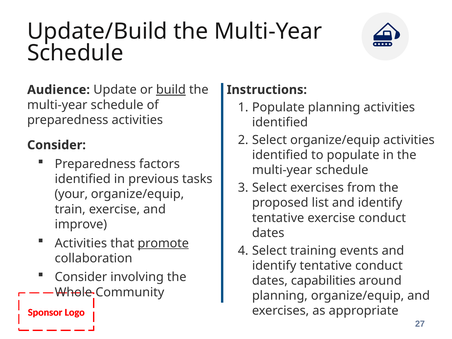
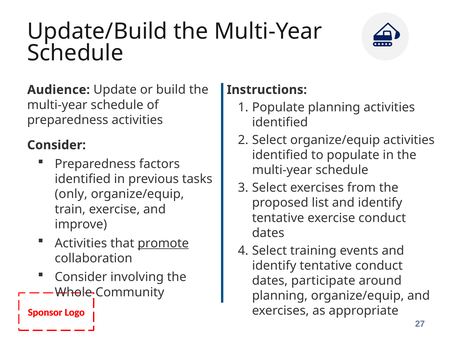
build underline: present -> none (171, 90)
your: your -> only (71, 194)
capabilities: capabilities -> participate (323, 281)
